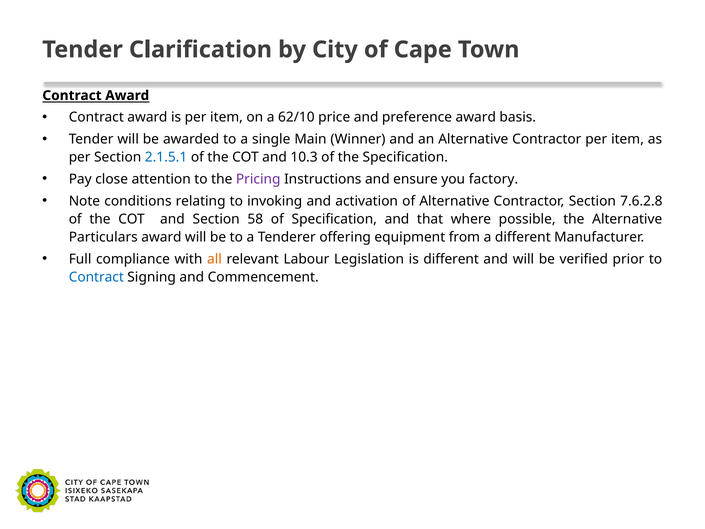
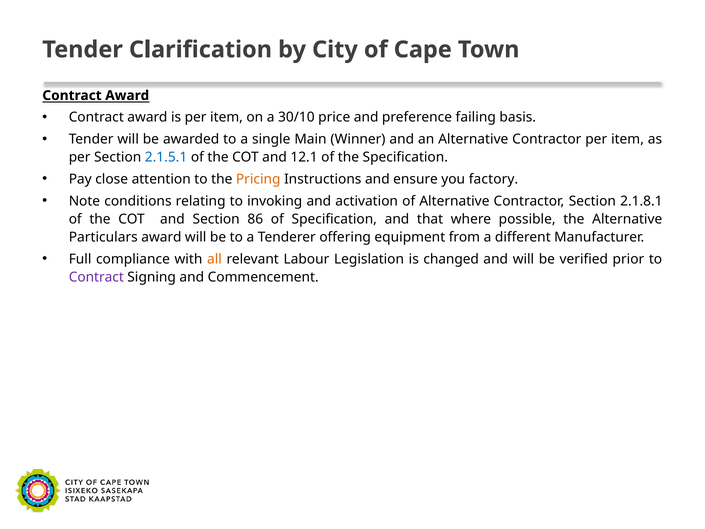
62/10: 62/10 -> 30/10 (296, 117)
preference award: award -> failing (476, 117)
10.3: 10.3 -> 12.1 (304, 157)
Pricing colour: purple -> orange (258, 179)
7.6.2.8: 7.6.2.8 -> 2.1.8.1 (641, 201)
58: 58 -> 86 (255, 219)
is different: different -> changed (451, 259)
Contract colour: blue -> purple (96, 277)
